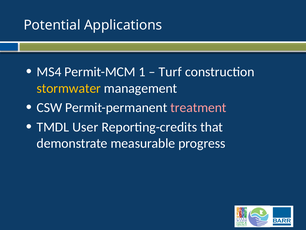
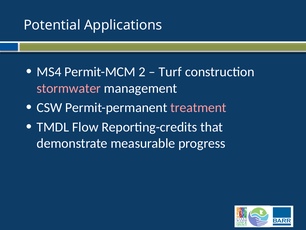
1: 1 -> 2 (142, 72)
stormwater colour: yellow -> pink (69, 88)
User: User -> Flow (85, 127)
